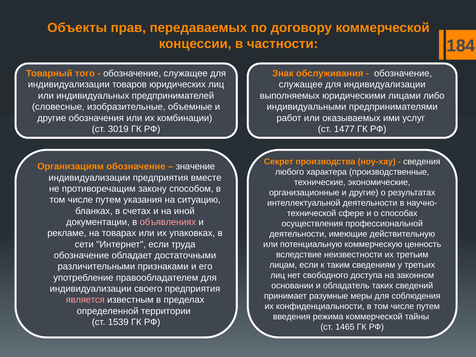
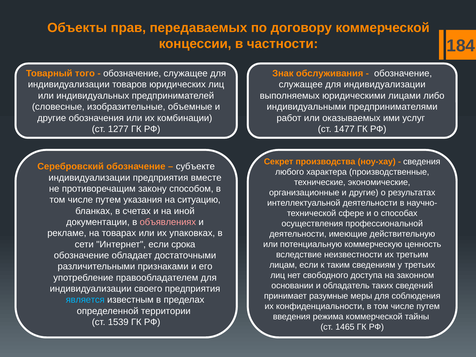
3019: 3019 -> 1277 (118, 129)
Организациям: Организациям -> Серебровский (71, 167)
значение: значение -> субъекте (195, 167)
труда: труда -> срока (183, 244)
является colour: pink -> light blue (85, 300)
